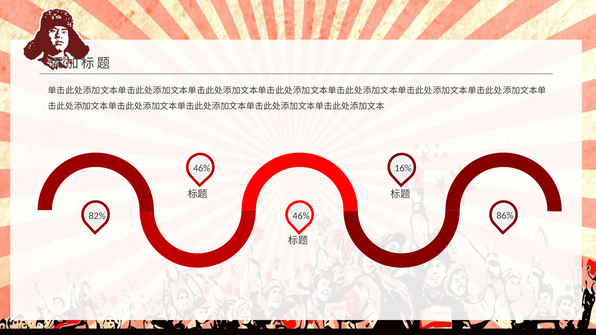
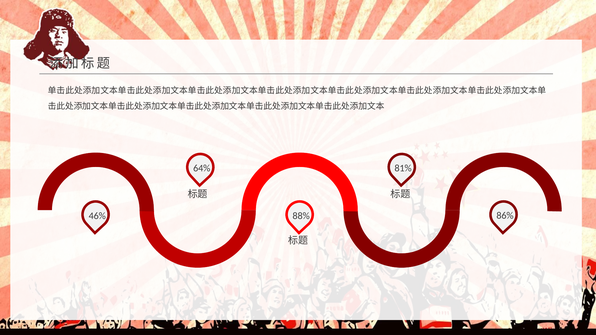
46%: 46% -> 64% (202, 168)
16%: 16% -> 81% (403, 168)
82%: 82% -> 46% (97, 216)
46%: 46% -> 88% (301, 216)
